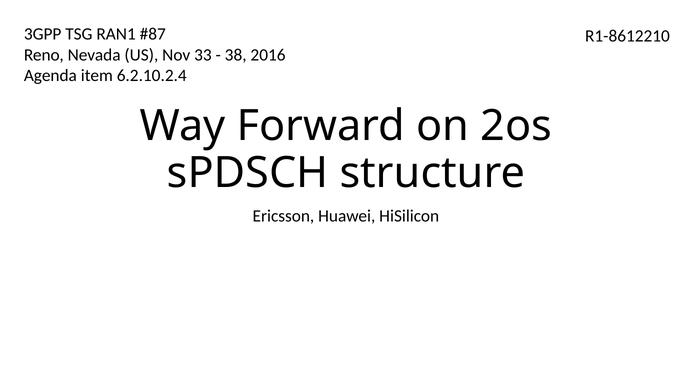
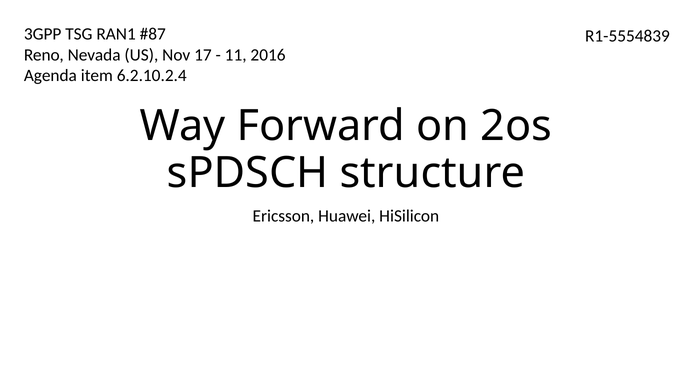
R1-8612210: R1-8612210 -> R1-5554839 (627, 36)
33: 33 -> 17 (203, 55)
38: 38 -> 11 (236, 55)
